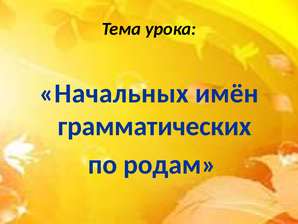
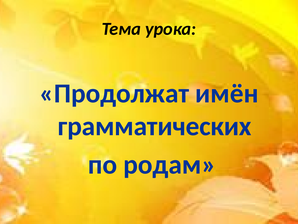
Начальных: Начальных -> Продолжат (114, 93)
